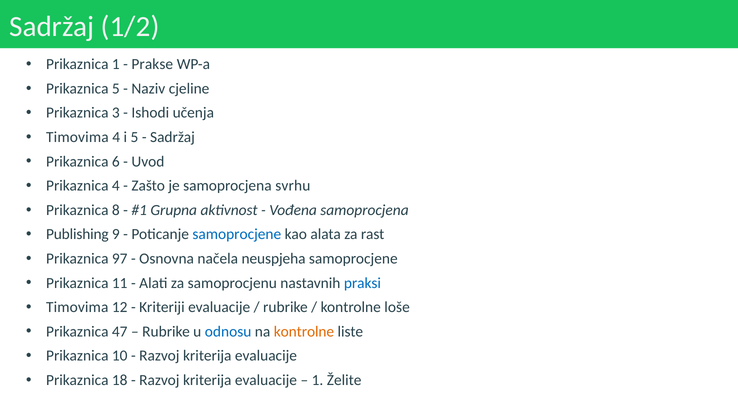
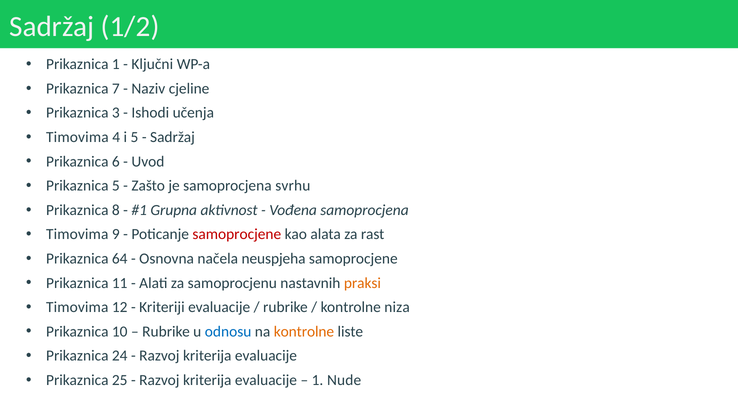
Prakse: Prakse -> Ključni (152, 64)
Prikaznica 5: 5 -> 7 (116, 89)
Prikaznica 4: 4 -> 5 (116, 186)
Publishing: Publishing -> Timovima (77, 234)
samoprocjene colour: blue -> red (237, 234)
97: 97 -> 64 (120, 259)
praksi colour: blue -> orange (362, 283)
loše: loše -> niza (397, 307)
47: 47 -> 10 (120, 332)
10: 10 -> 24 (120, 356)
18: 18 -> 25 (120, 380)
Želite: Želite -> Nude (344, 380)
